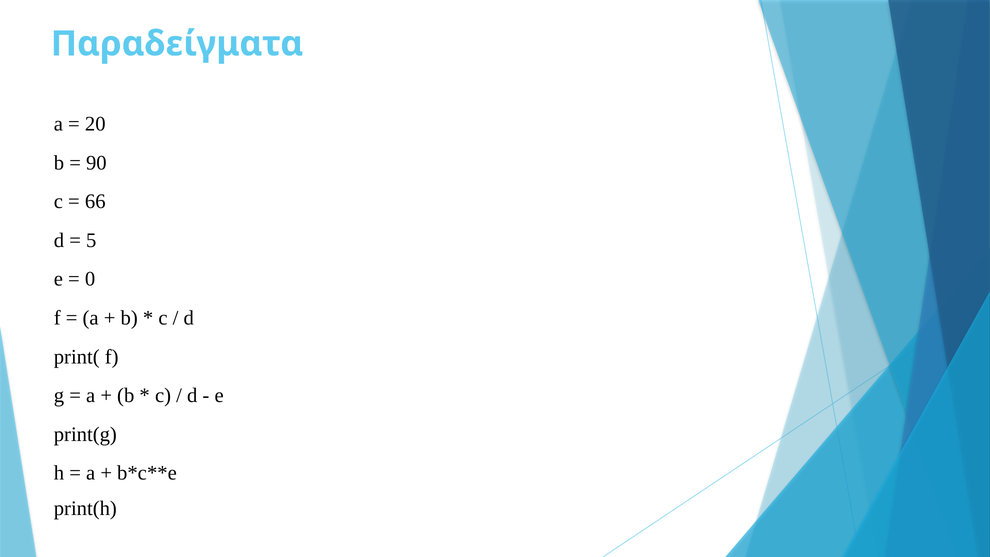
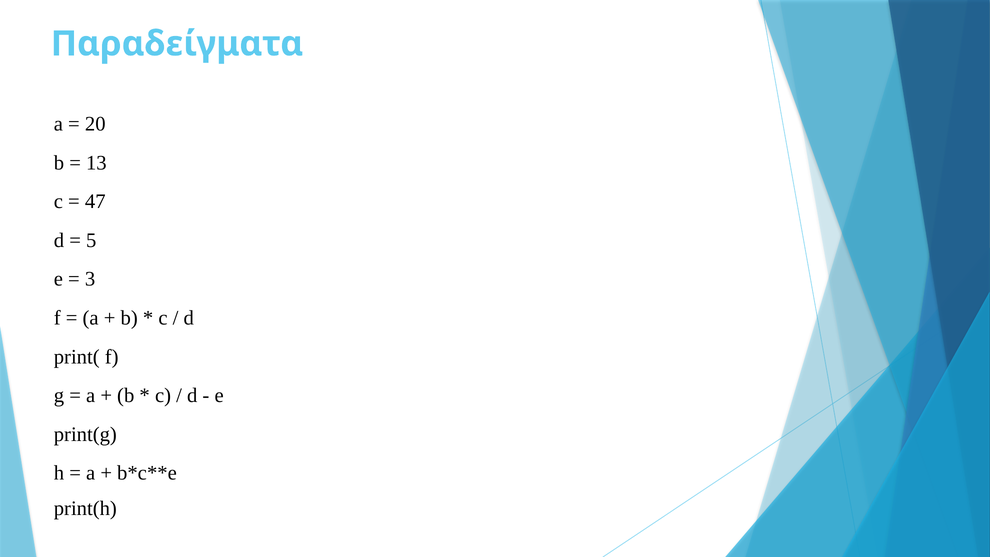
90: 90 -> 13 (96, 163)
66: 66 -> 47 (95, 201)
0: 0 -> 3 (90, 279)
